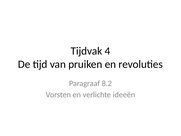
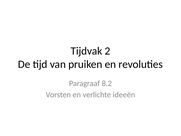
4: 4 -> 2 (107, 51)
